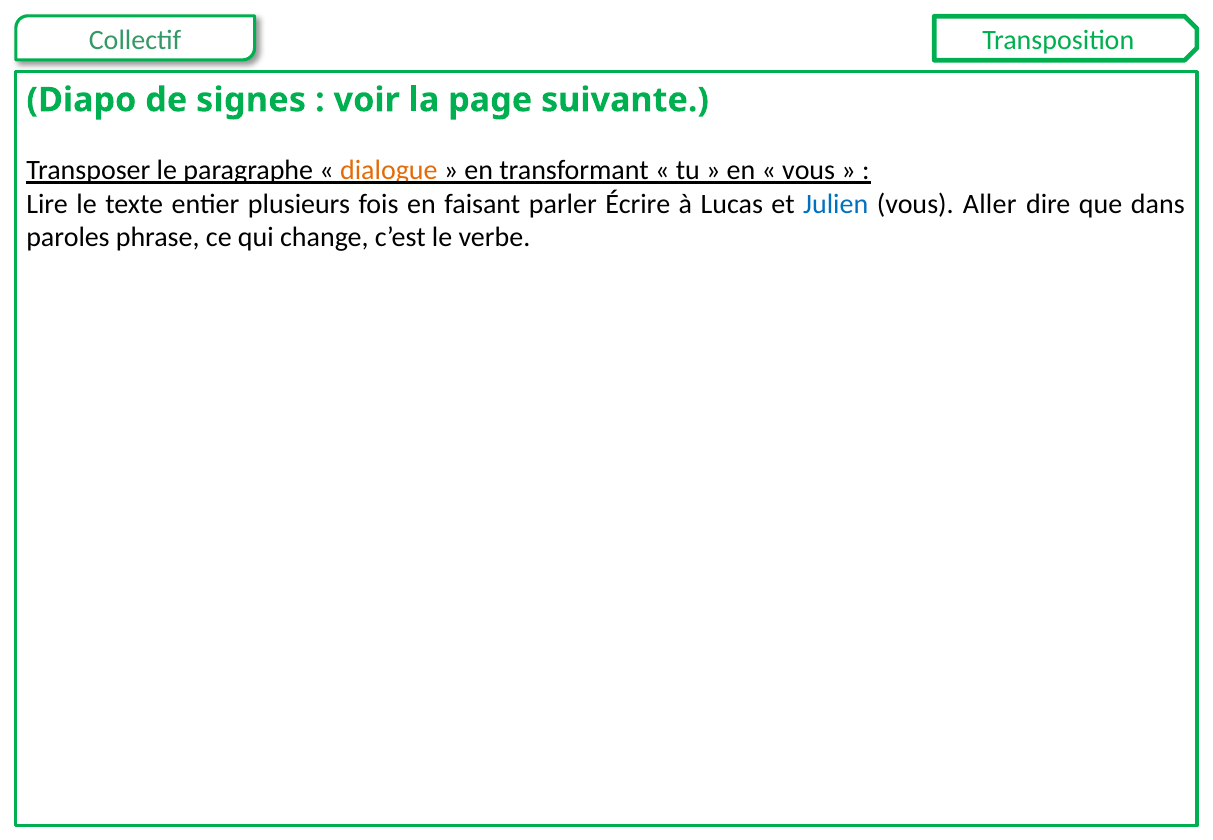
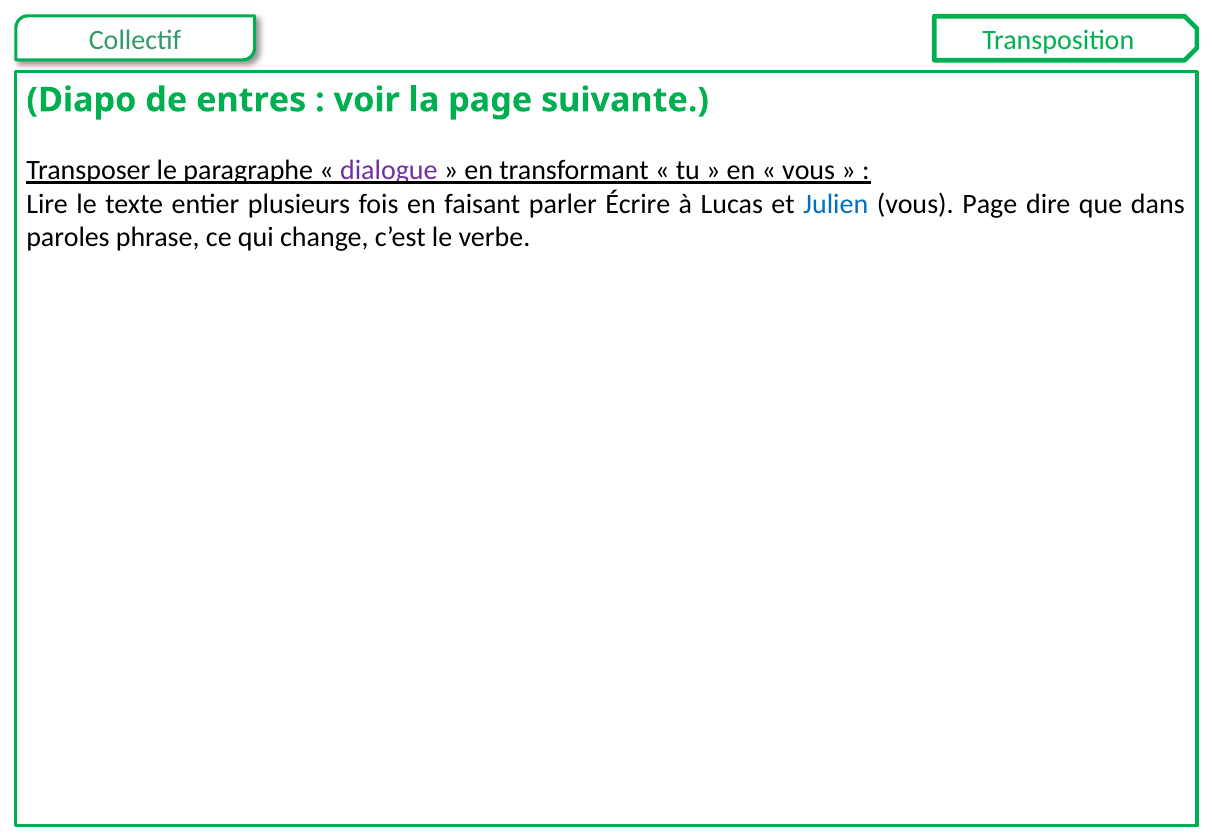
signes: signes -> entres (251, 100)
dialogue colour: orange -> purple (389, 171)
vous Aller: Aller -> Page (990, 204)
